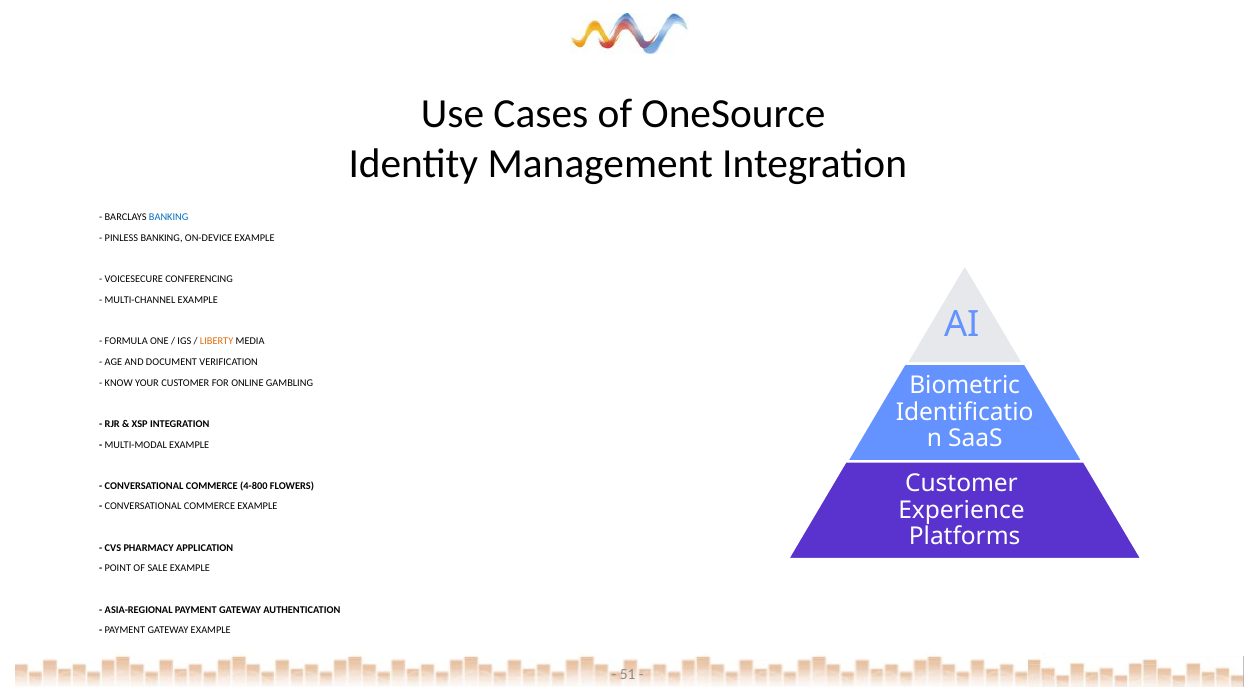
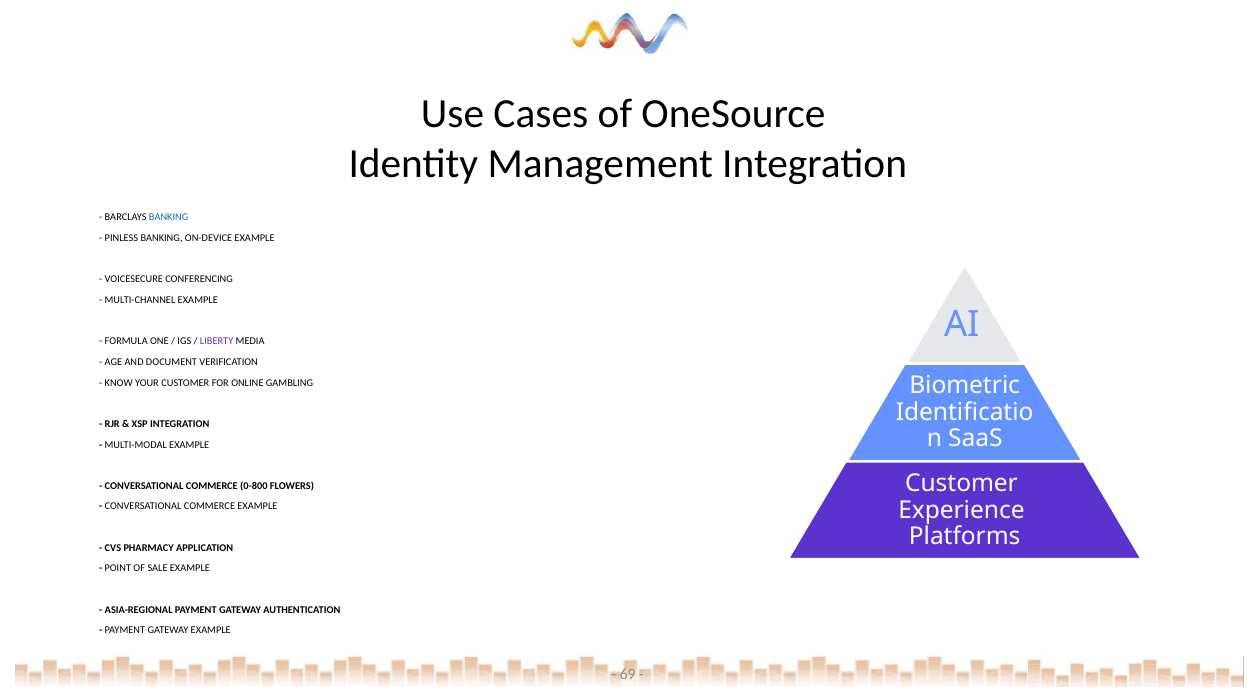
LIBERTY colour: orange -> purple (217, 341)
4-800: 4-800 -> 0-800 (254, 486)
51: 51 -> 69 (628, 674)
